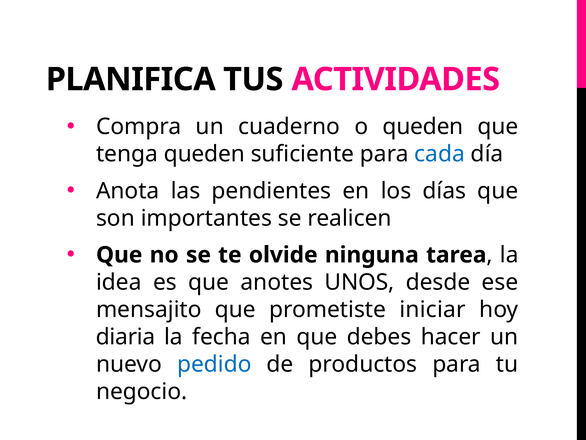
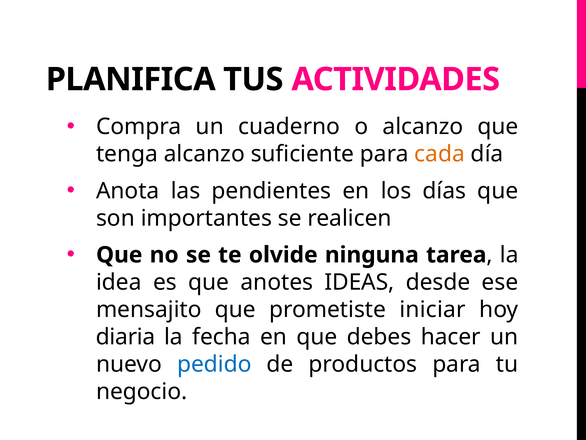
o queden: queden -> alcanzo (423, 127)
tenga queden: queden -> alcanzo (204, 154)
cada colour: blue -> orange (440, 154)
UNOS: UNOS -> IDEAS (359, 282)
